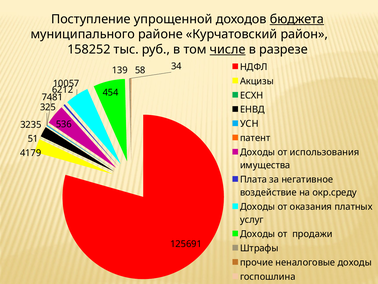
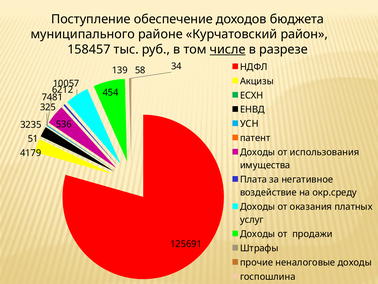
упрощенной: упрощенной -> обеспечение (173, 19)
бюджета underline: present -> none (297, 19)
158252: 158252 -> 158457 (89, 49)
